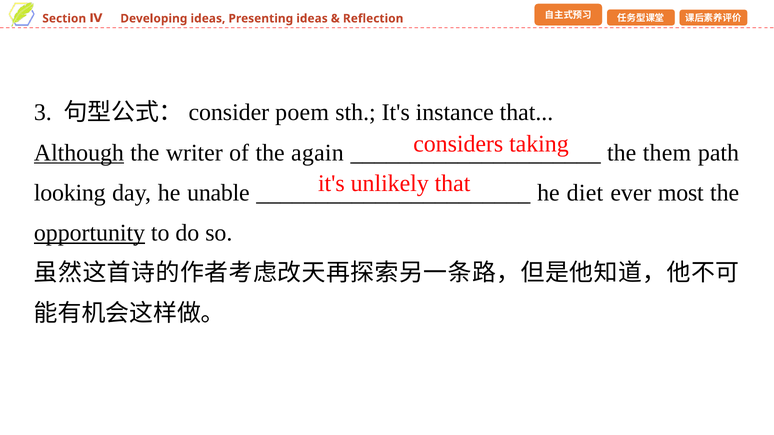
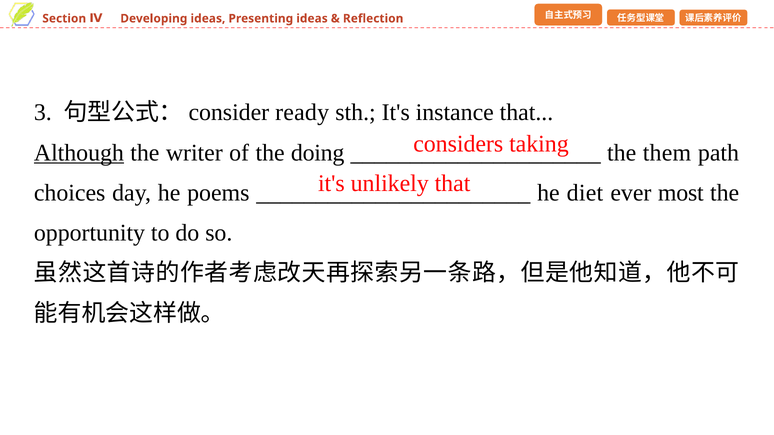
poem: poem -> ready (302, 113)
again: again -> doing (318, 153)
looking: looking -> choices (70, 193)
unable: unable -> poems (218, 193)
opportunity underline: present -> none (89, 233)
